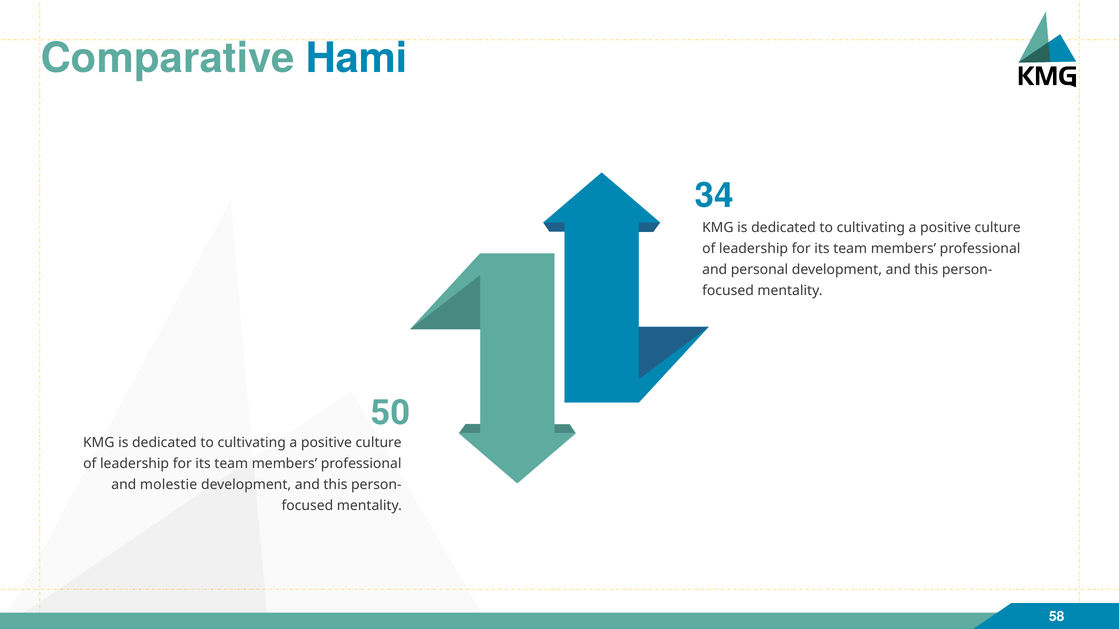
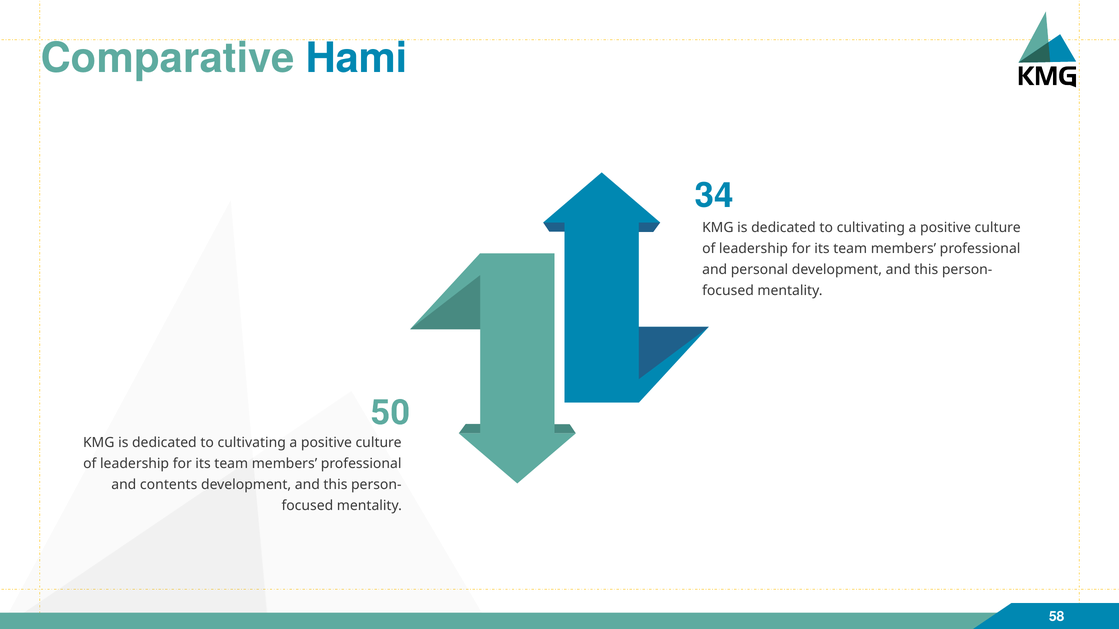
molestie: molestie -> contents (169, 485)
